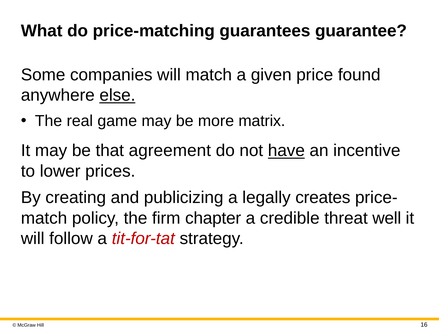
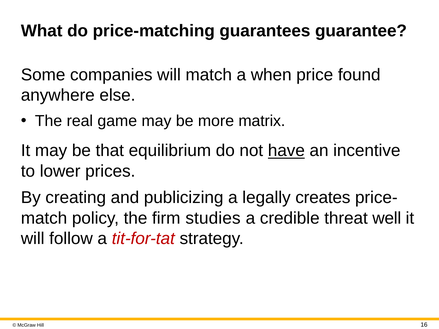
given: given -> when (271, 75)
else underline: present -> none (117, 95)
agreement: agreement -> equilibrium (170, 151)
chapter: chapter -> studies (213, 218)
